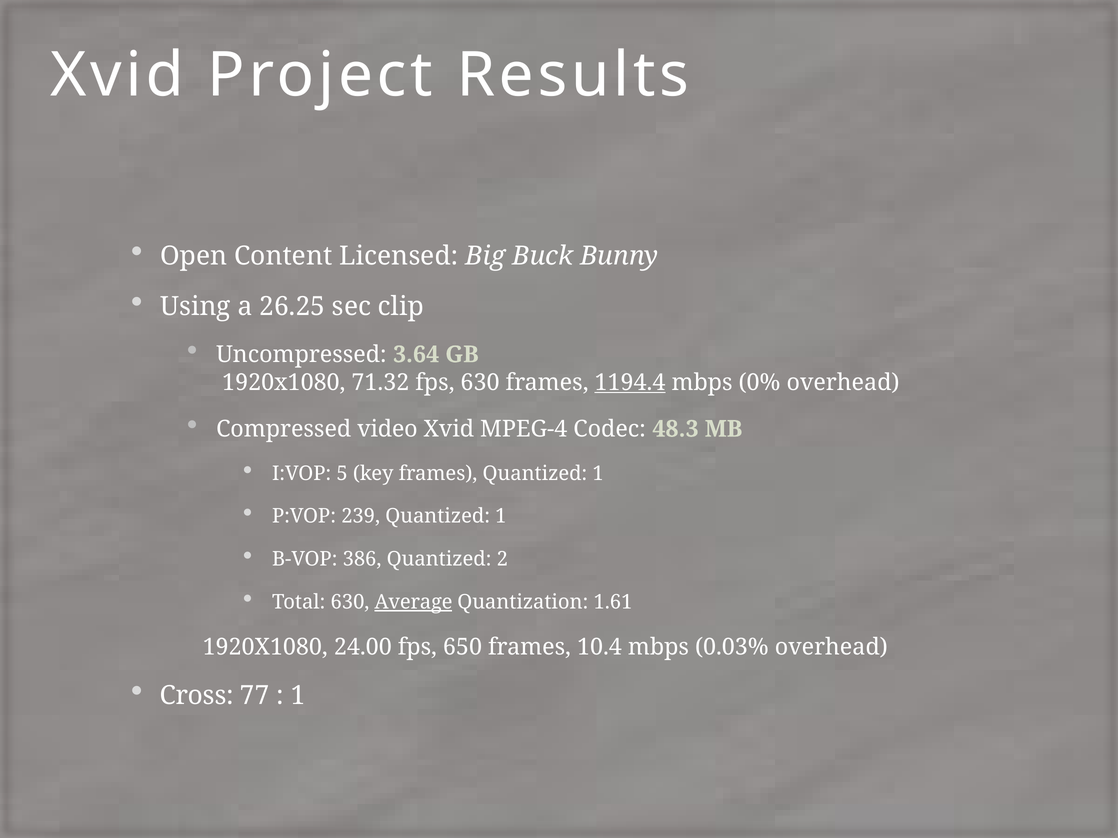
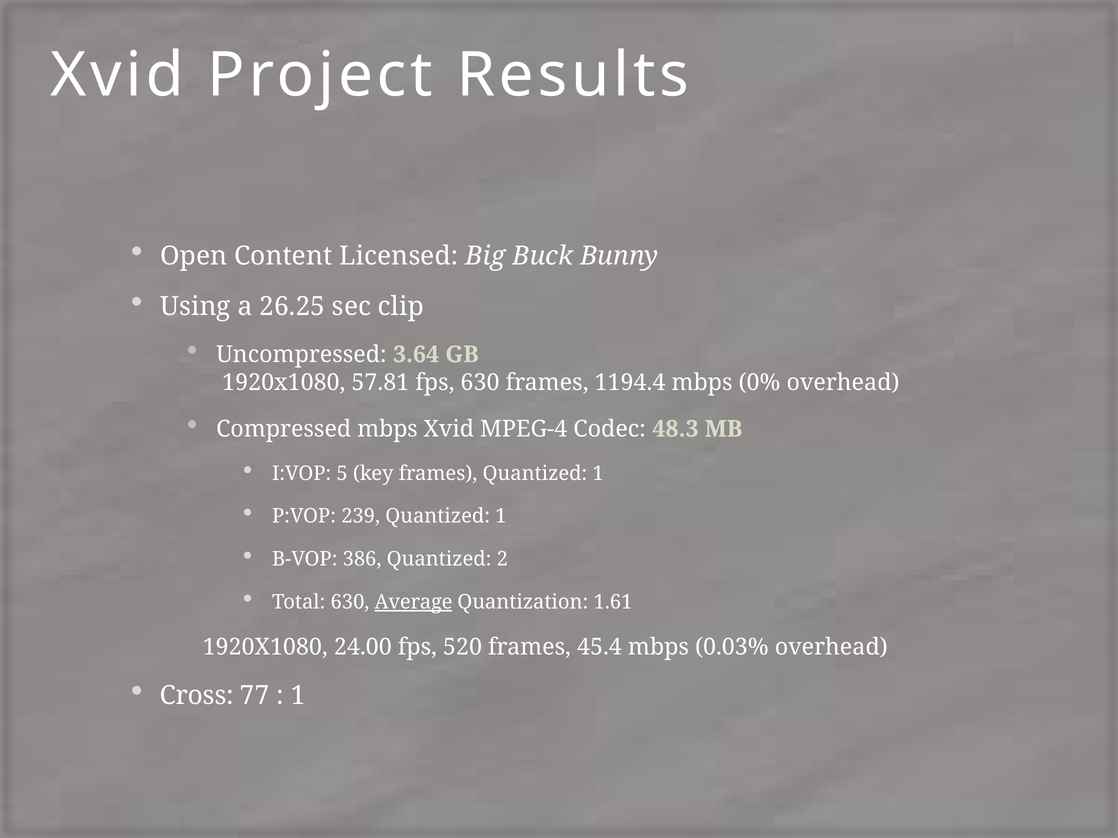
71.32: 71.32 -> 57.81 (380, 383)
1194.4 underline: present -> none (630, 383)
Compressed video: video -> mbps (388, 429)
650: 650 -> 520 (462, 647)
10.4: 10.4 -> 45.4 (599, 647)
